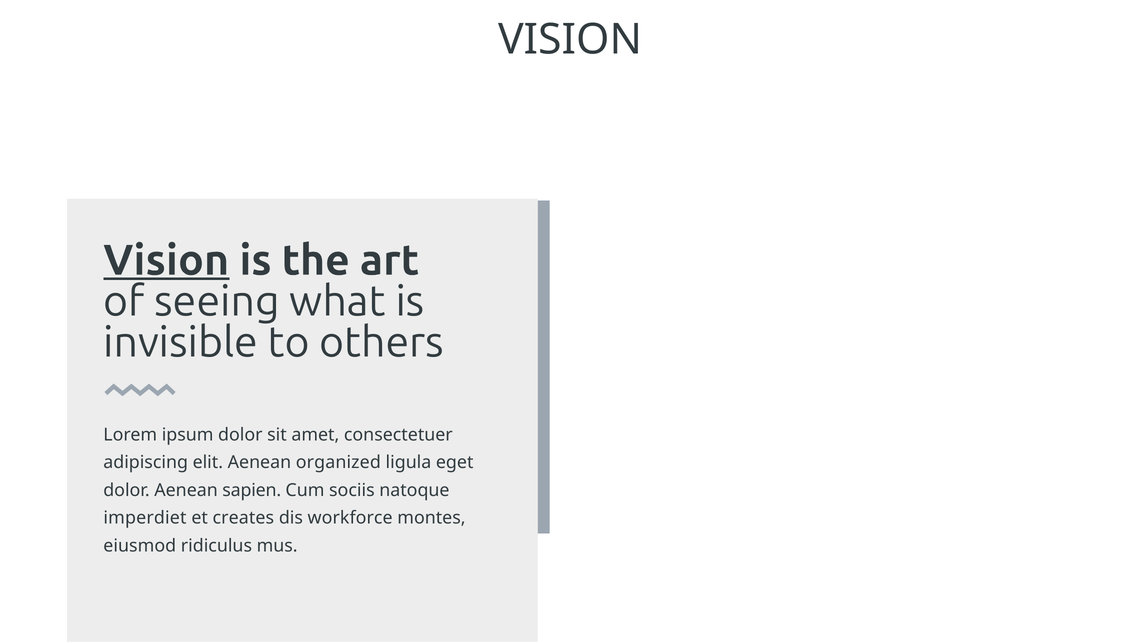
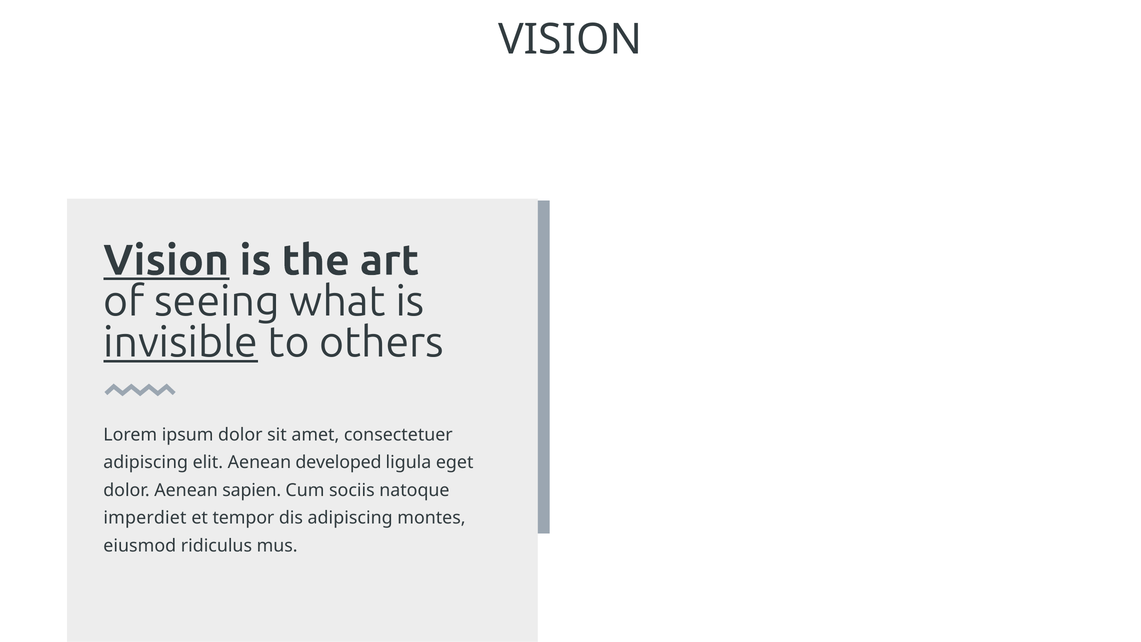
invisible underline: none -> present (181, 343)
organized: organized -> developed (338, 462)
creates: creates -> tempor (243, 518)
dis workforce: workforce -> adipiscing (350, 518)
